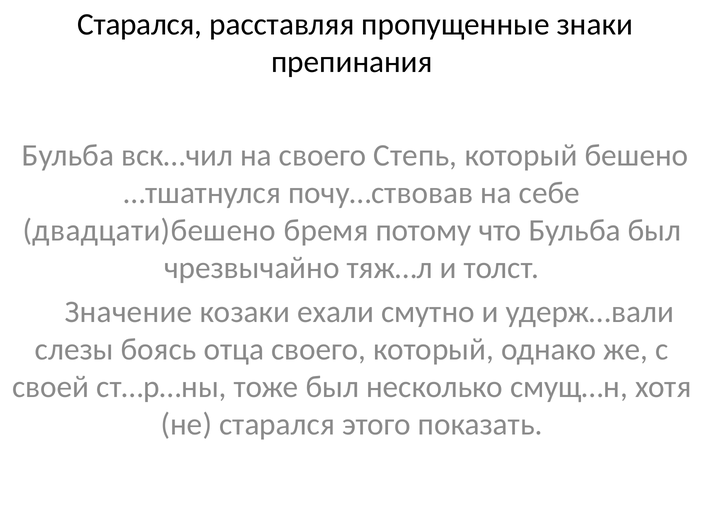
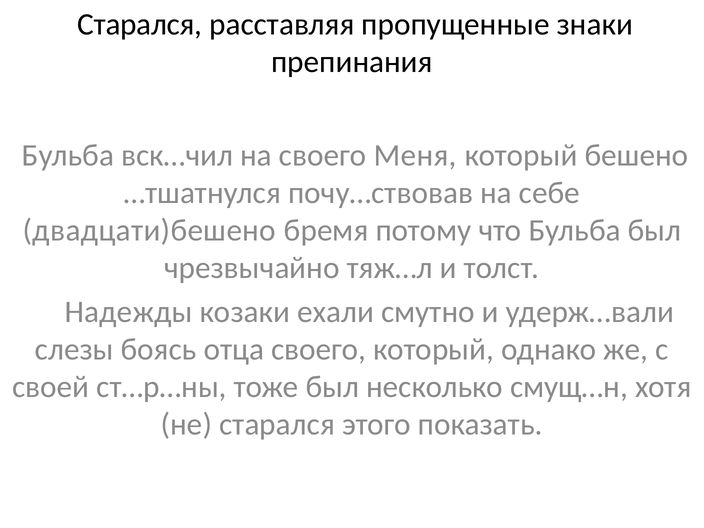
Степь: Степь -> Меня (415, 155)
Значение: Значение -> Надежды (129, 312)
